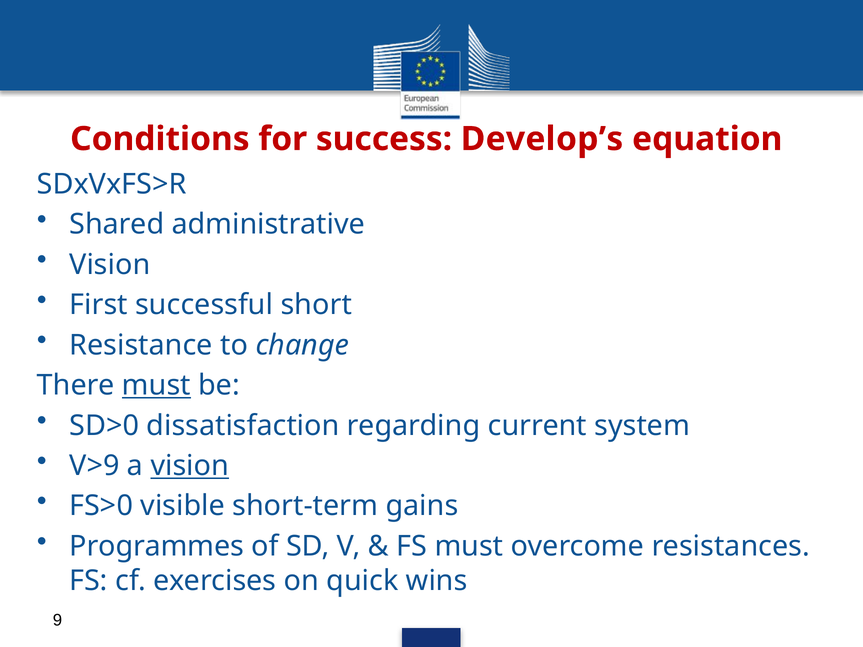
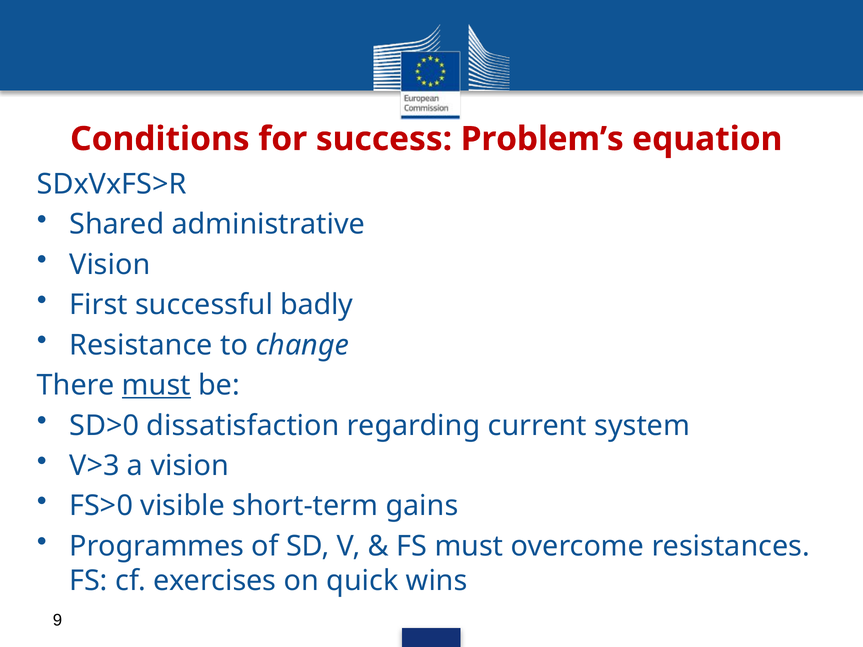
Develop’s: Develop’s -> Problem’s (542, 139)
short: short -> badly (317, 305)
V>9: V>9 -> V>3 (94, 466)
vision underline: present -> none (190, 466)
